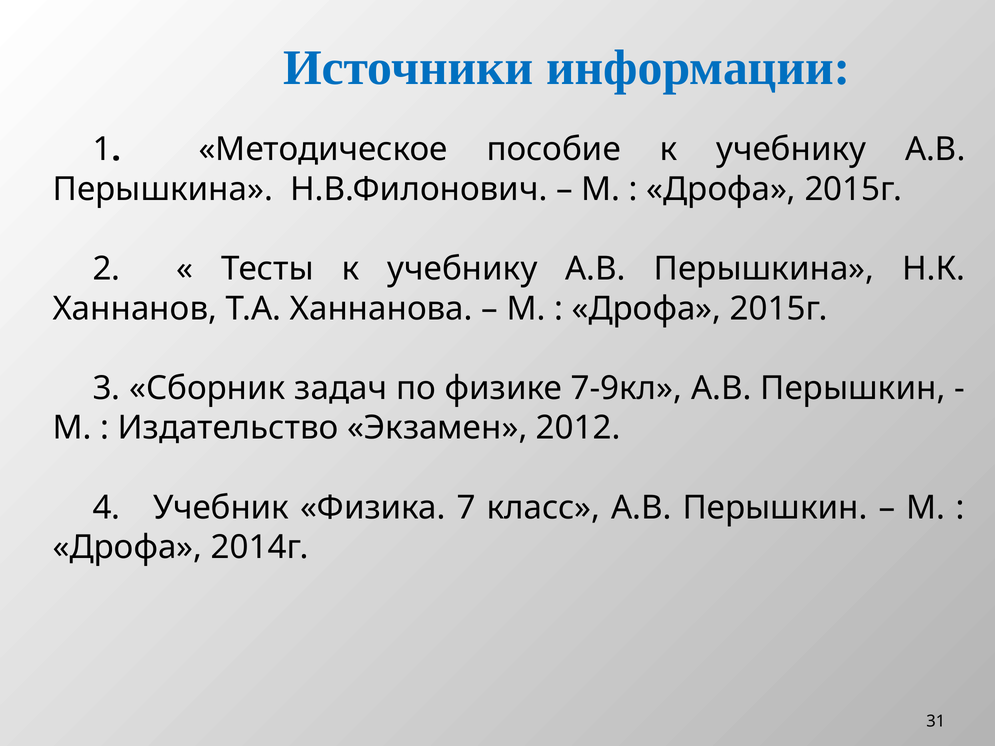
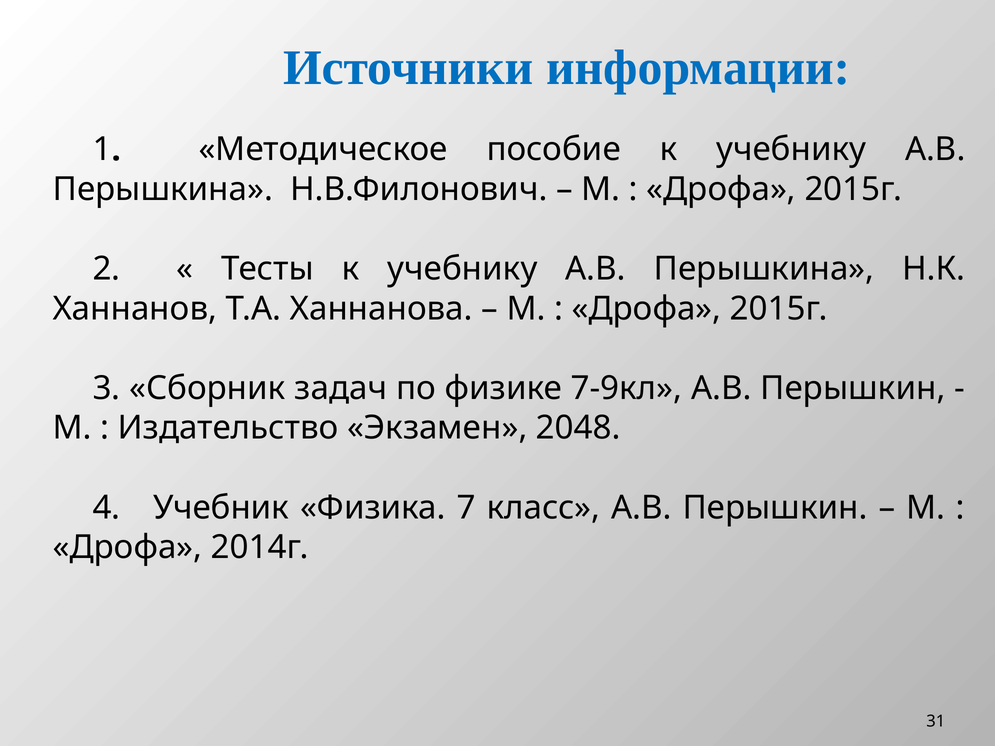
2012: 2012 -> 2048 (578, 428)
